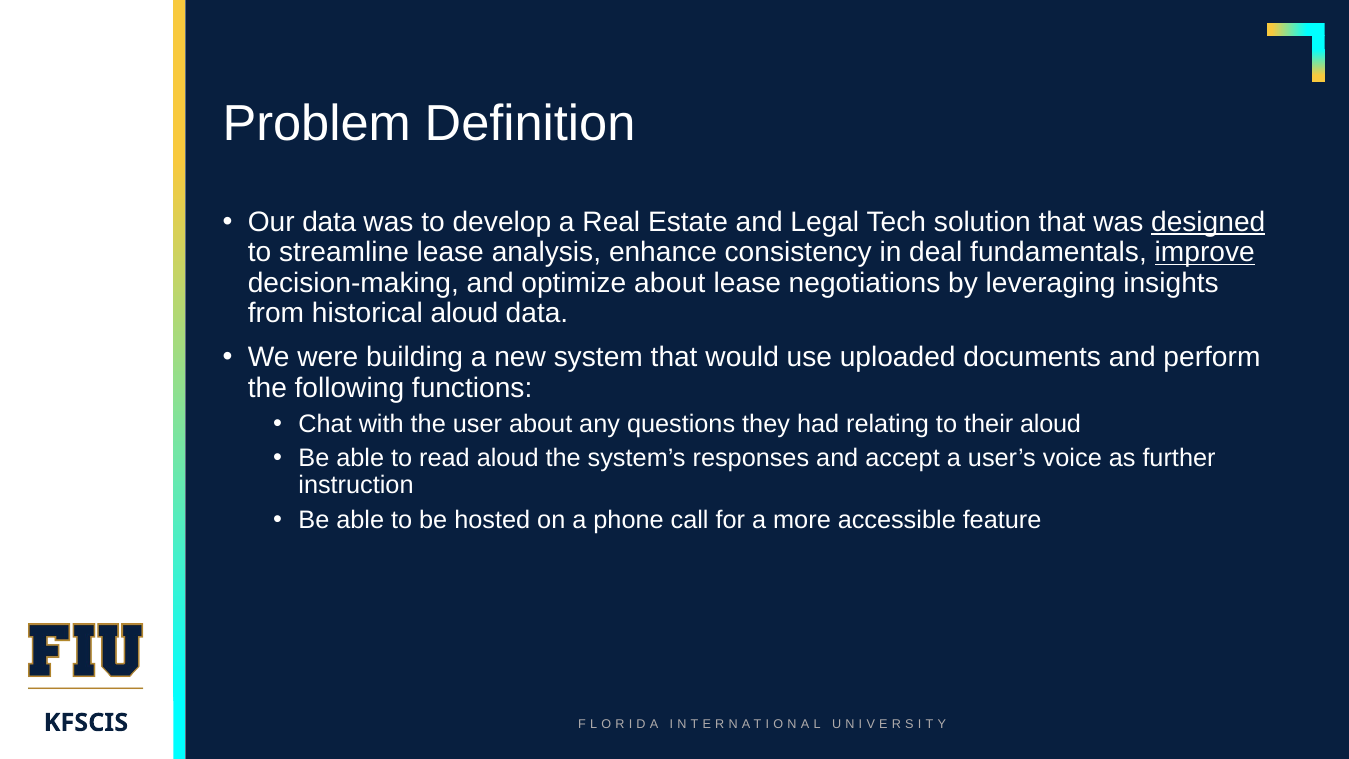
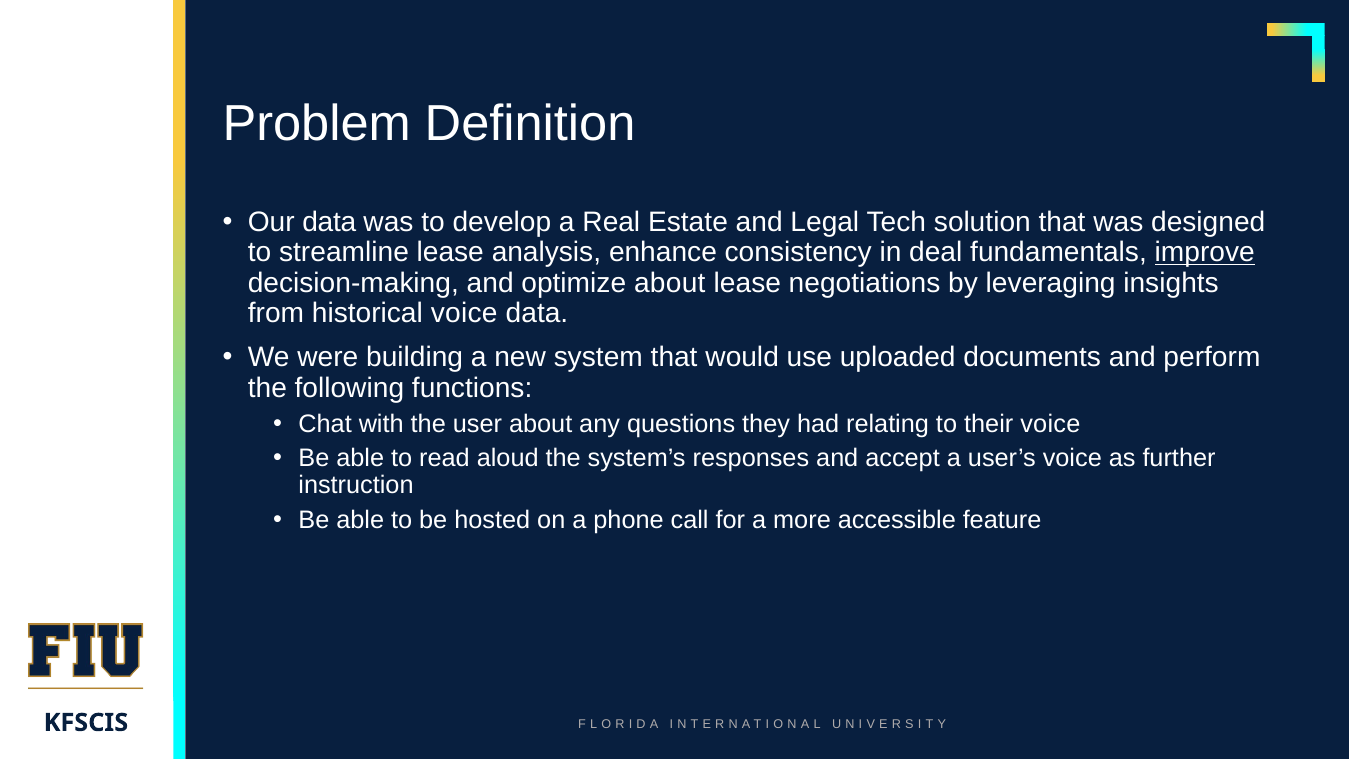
designed underline: present -> none (1208, 222)
historical aloud: aloud -> voice (464, 313)
their aloud: aloud -> voice (1050, 424)
